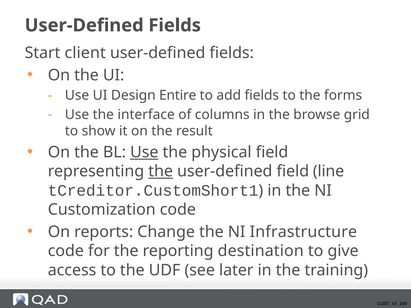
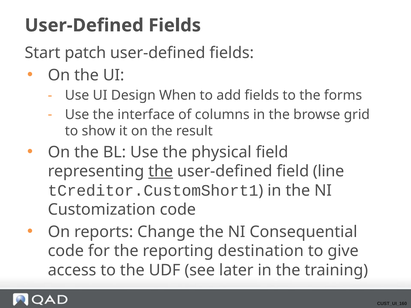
client: client -> patch (85, 53)
Entire: Entire -> When (178, 96)
Use underline: present -> none (144, 152)
Infrastructure: Infrastructure -> Consequential (303, 232)
